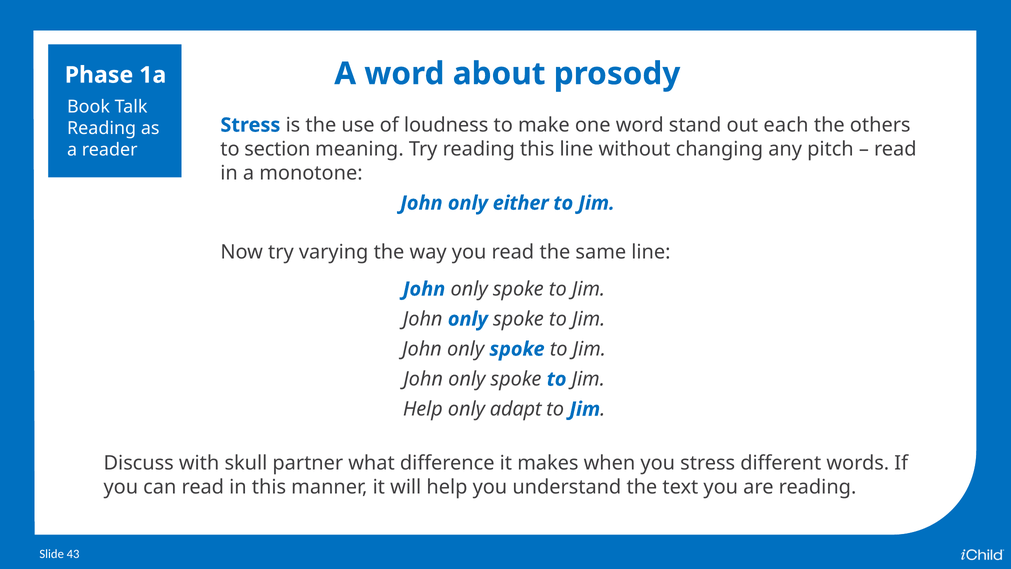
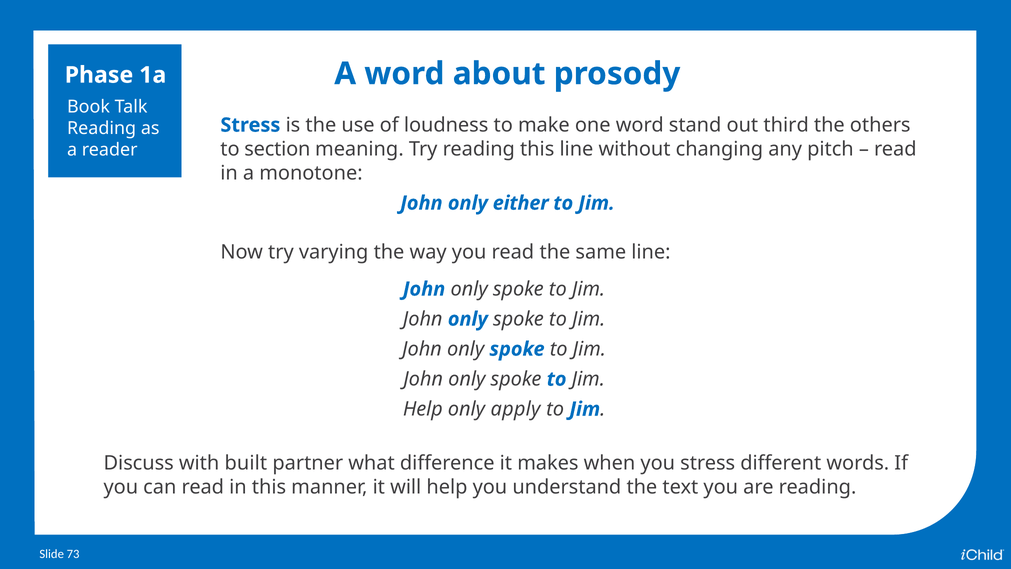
each: each -> third (786, 125)
adapt: adapt -> apply (516, 409)
skull: skull -> built (246, 463)
43: 43 -> 73 (73, 554)
